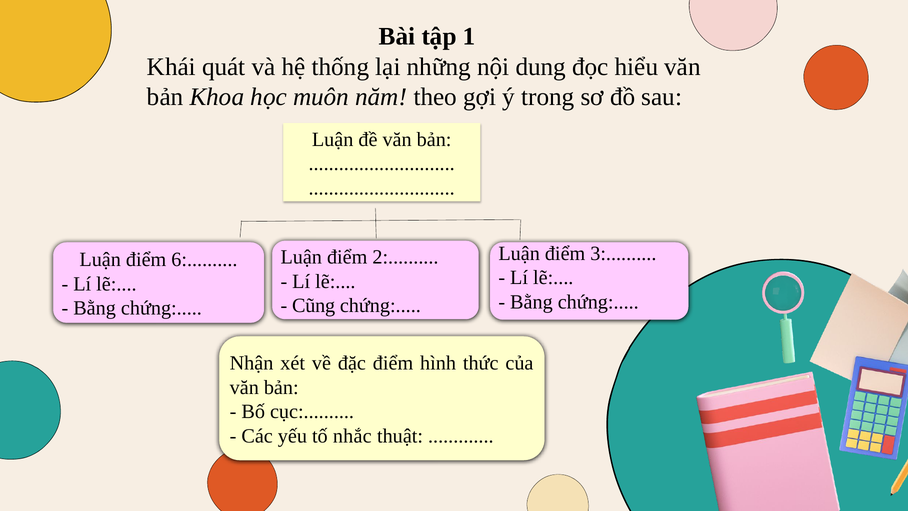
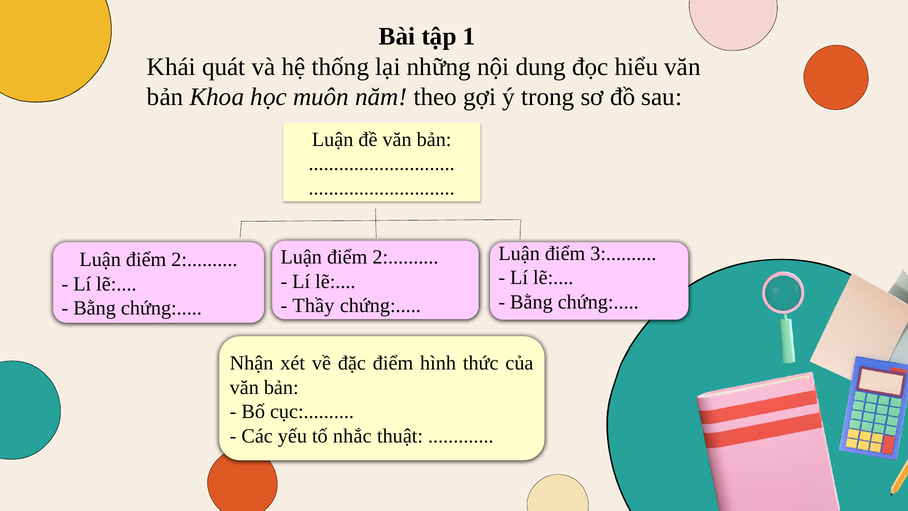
6: 6 -> 2 (204, 260)
Cũng: Cũng -> Thầy (313, 305)
